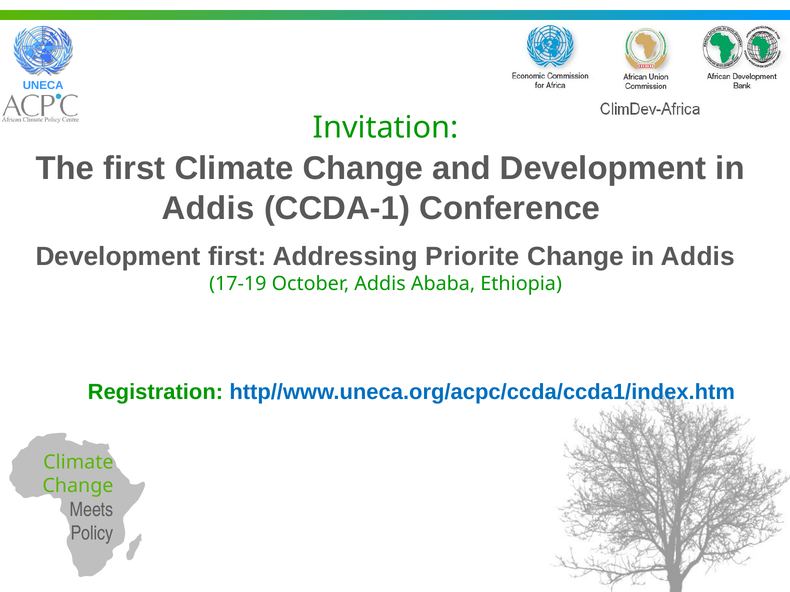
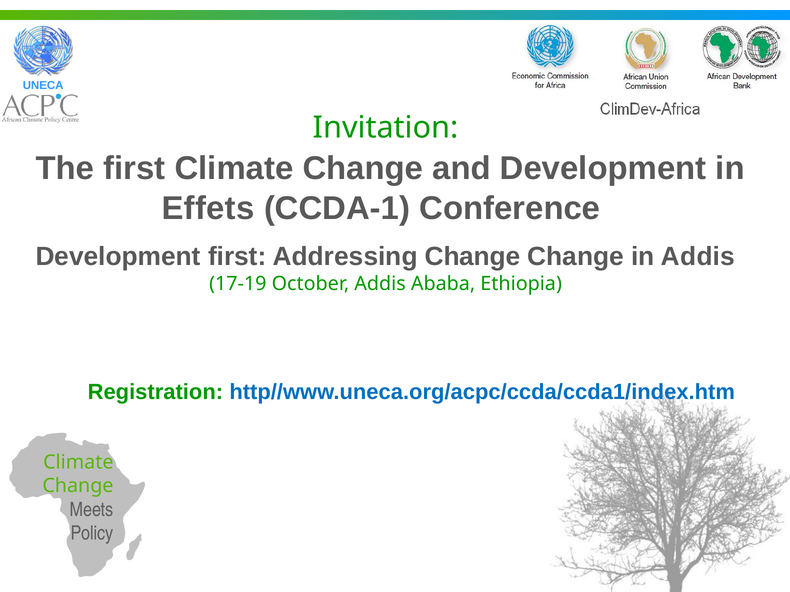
Addis: Addis -> Effets (208, 208)
Addressing Priorite: Priorite -> Change (473, 257)
